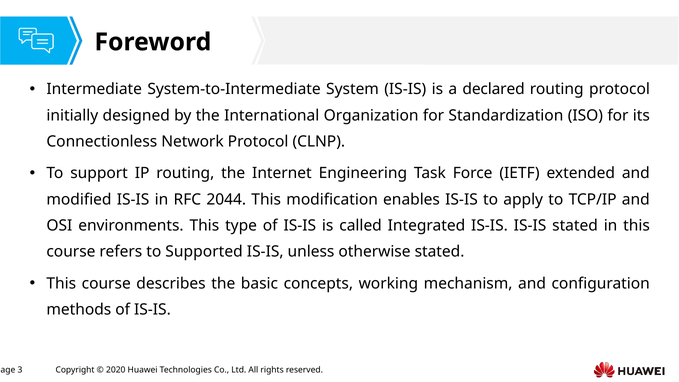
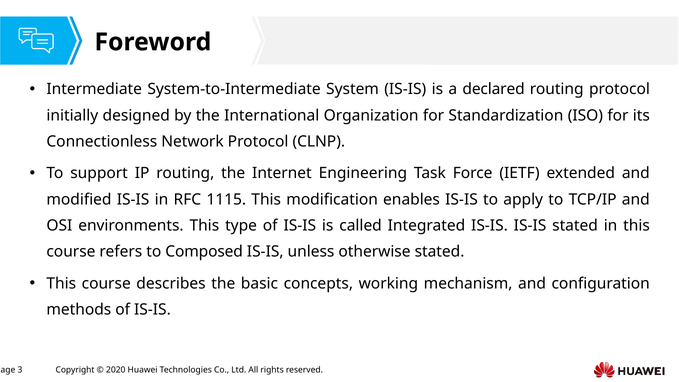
2044: 2044 -> 1115 (226, 199)
Supported: Supported -> Composed (204, 252)
